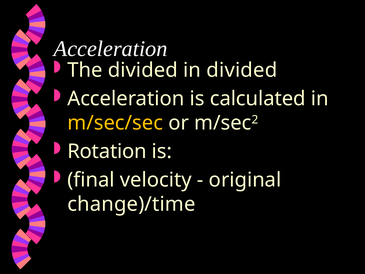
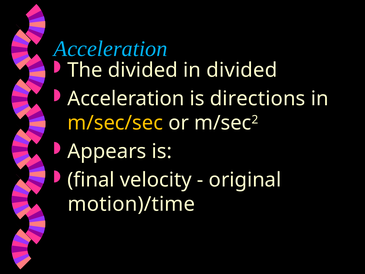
Acceleration colour: white -> light blue (111, 49)
calculated: calculated -> directions (258, 99)
Rotation: Rotation -> Appears (107, 151)
change)/time: change)/time -> motion)/time (131, 204)
